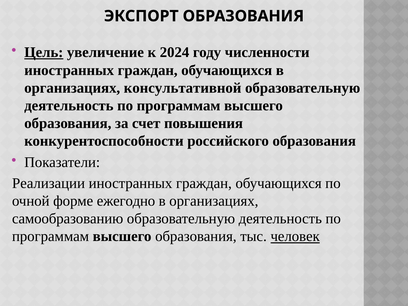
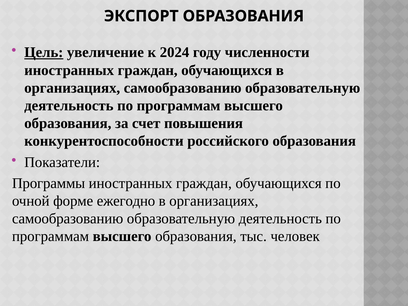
консультативной: консультативной -> самообразованию (183, 88)
Реализации: Реализации -> Программы (49, 183)
человек underline: present -> none (295, 236)
